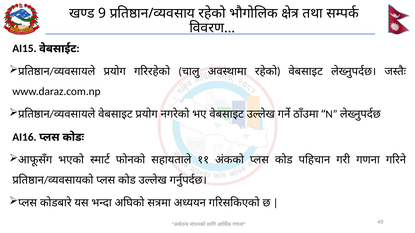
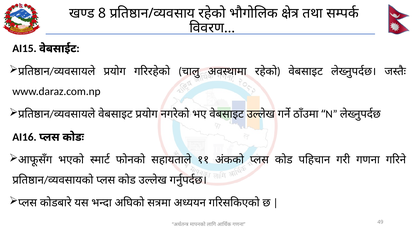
9: 9 -> 8 (102, 13)
